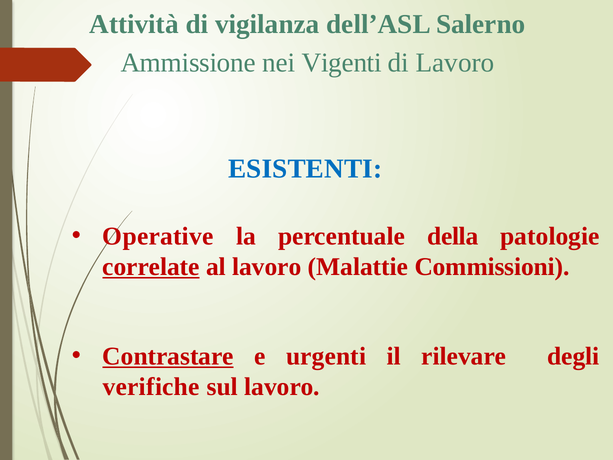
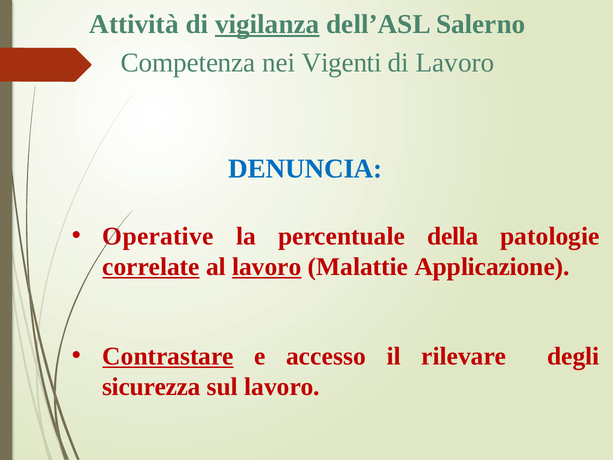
vigilanza underline: none -> present (267, 24)
Ammissione: Ammissione -> Competenza (188, 63)
ESISTENTI: ESISTENTI -> DENUNCIA (305, 169)
lavoro underline: none -> present (267, 267)
Commissioni: Commissioni -> Applicazione (492, 267)
urgenti: urgenti -> accesso (326, 356)
verifiche: verifiche -> sicurezza (151, 387)
